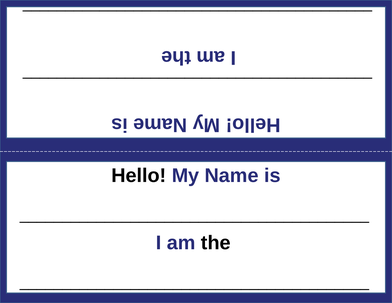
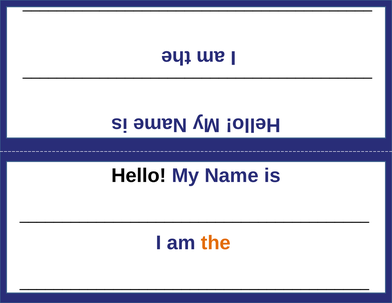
the colour: black -> orange (216, 243)
